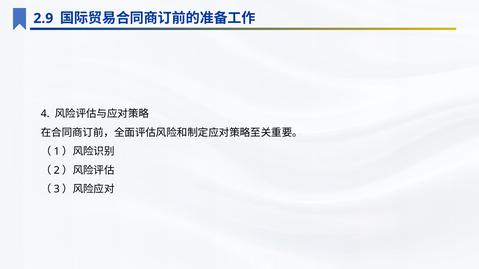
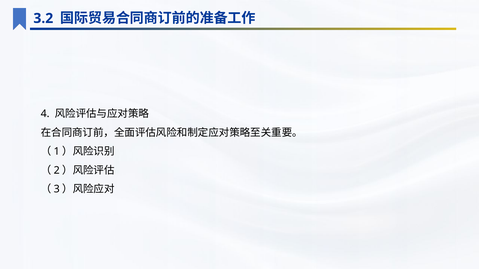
2.9: 2.9 -> 3.2 (43, 18)
